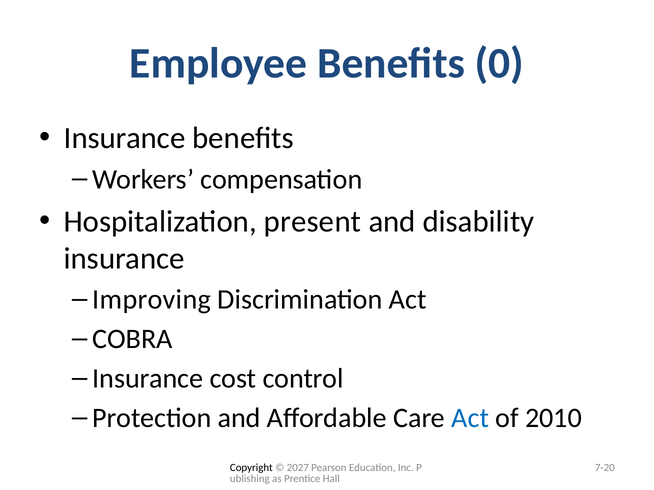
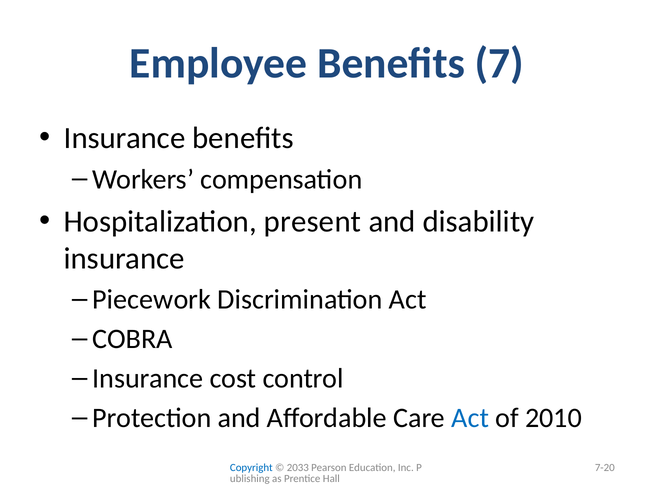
0: 0 -> 7 (499, 64)
Improving: Improving -> Piecework (152, 300)
Copyright colour: black -> blue (251, 468)
2027: 2027 -> 2033 (298, 468)
